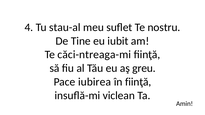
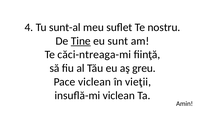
stau-al: stau-al -> sunt-al (65, 27)
Tine underline: none -> present (81, 41)
iubit: iubit -> sunt (118, 41)
Pace iubirea: iubirea -> viclean (95, 82)
în fiinţă: fiinţă -> vieţii (138, 82)
